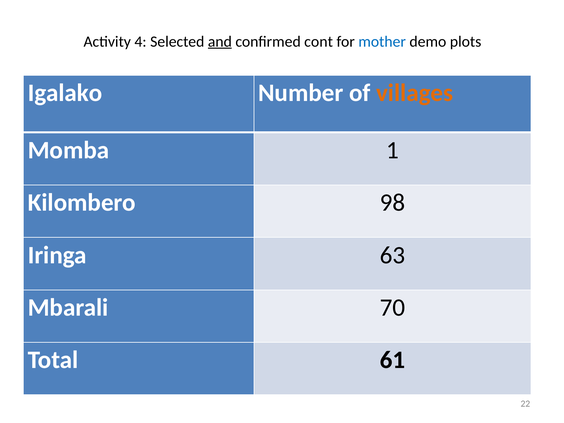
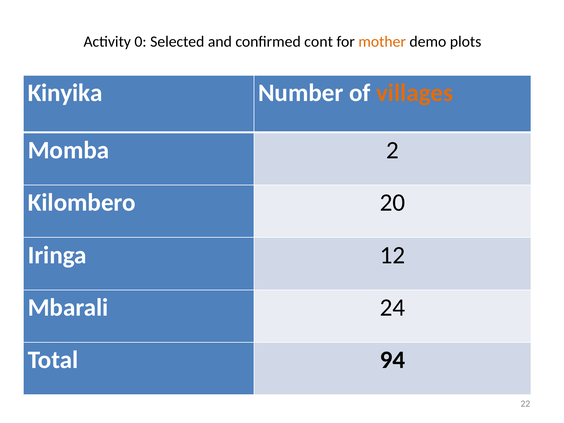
4: 4 -> 0 (141, 42)
and underline: present -> none (220, 42)
mother colour: blue -> orange (382, 42)
Igalako: Igalako -> Kinyika (65, 93)
1: 1 -> 2 (392, 150)
98: 98 -> 20 (392, 203)
63: 63 -> 12 (392, 255)
70: 70 -> 24 (392, 308)
61: 61 -> 94 (392, 360)
